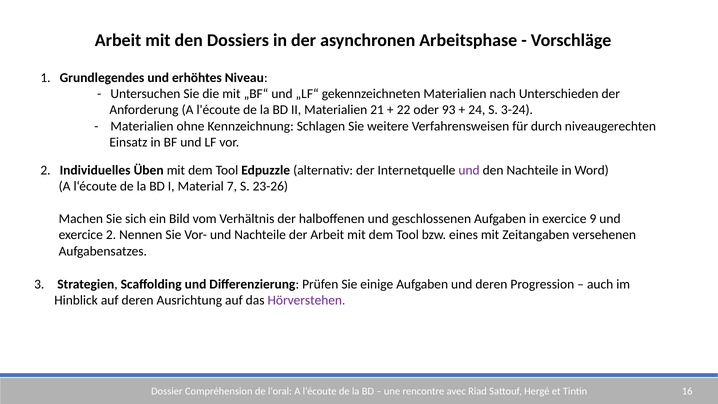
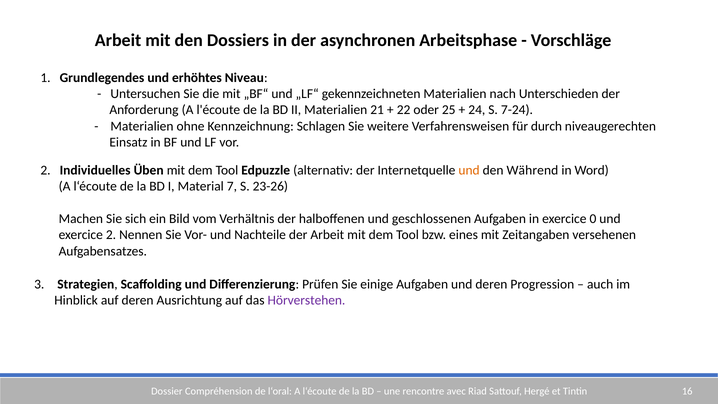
93: 93 -> 25 (449, 110)
3-24: 3-24 -> 7-24 (517, 110)
und colour: purple -> orange (469, 170)
den Nachteile: Nachteile -> Während (532, 170)
9: 9 -> 0 (593, 219)
